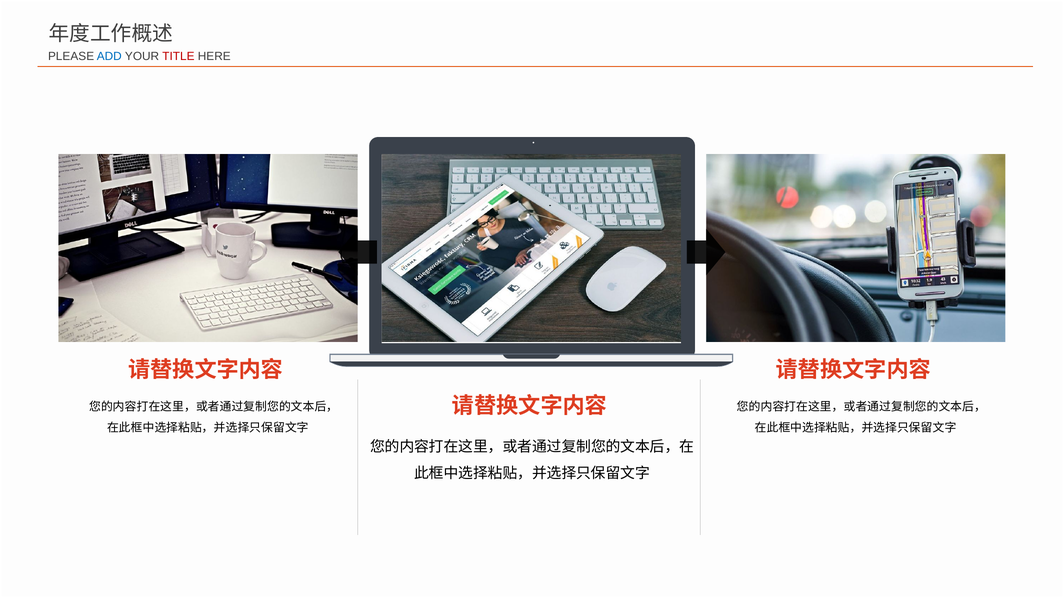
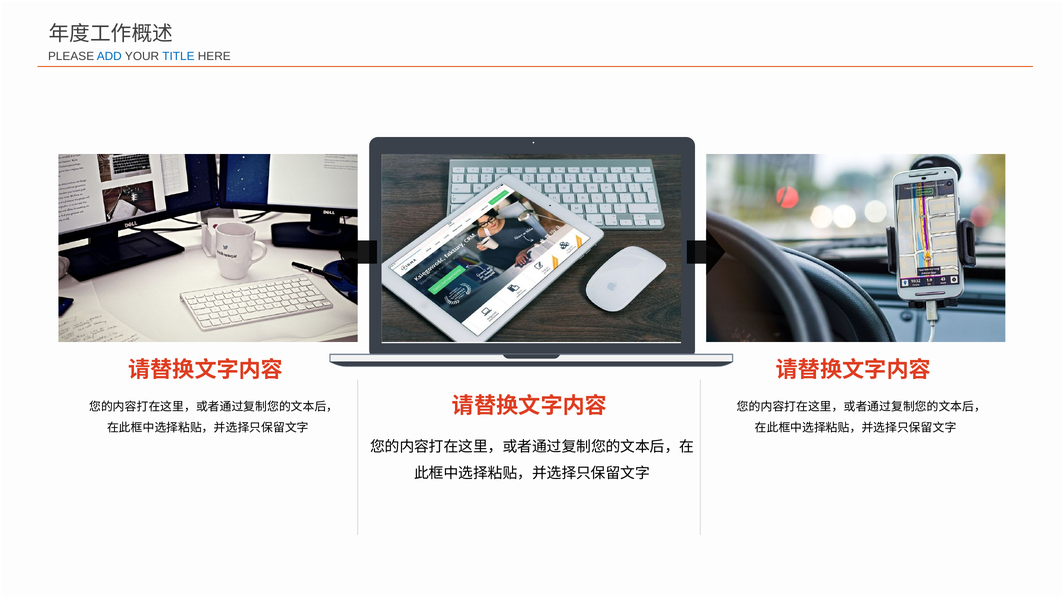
TITLE colour: red -> blue (178, 56)
